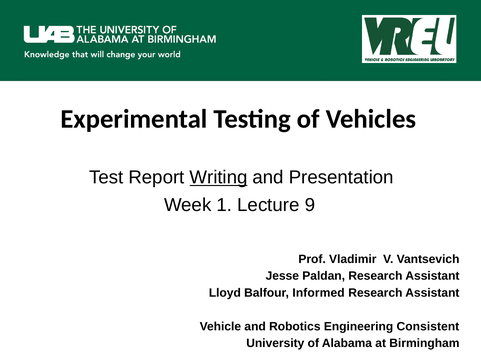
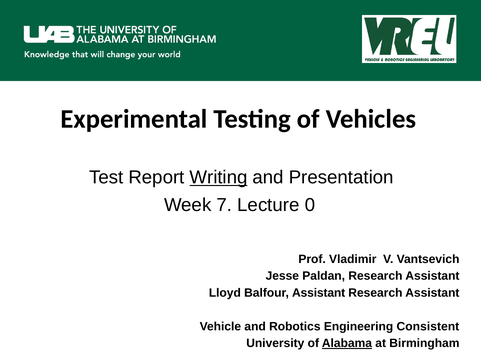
1: 1 -> 7 (224, 205)
9: 9 -> 0 (310, 205)
Balfour Informed: Informed -> Assistant (319, 293)
Alabama underline: none -> present (347, 343)
